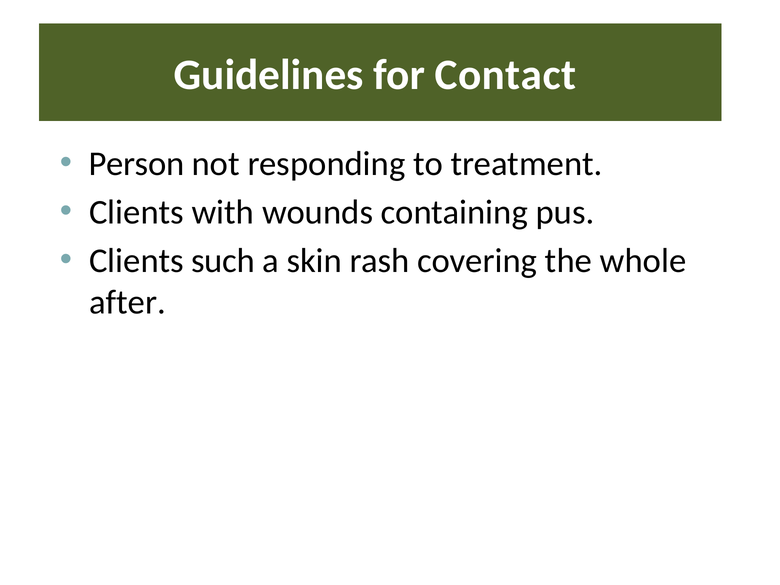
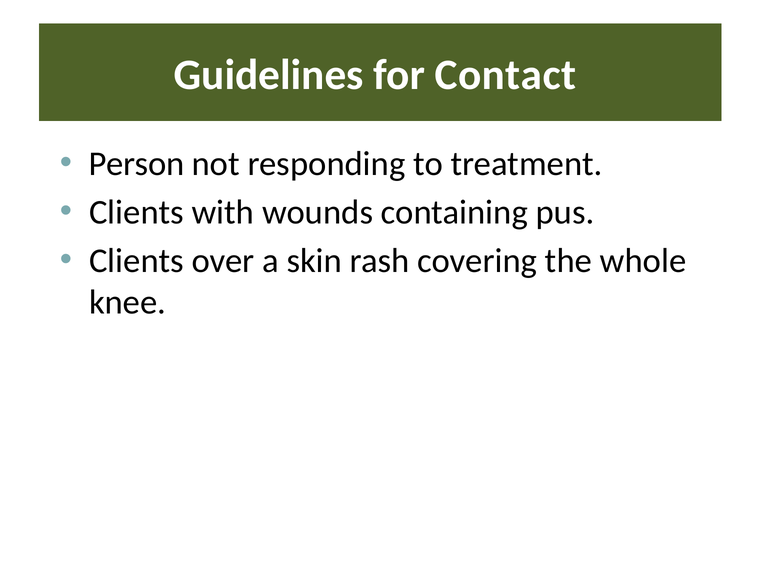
such: such -> over (223, 261)
after: after -> knee (127, 302)
